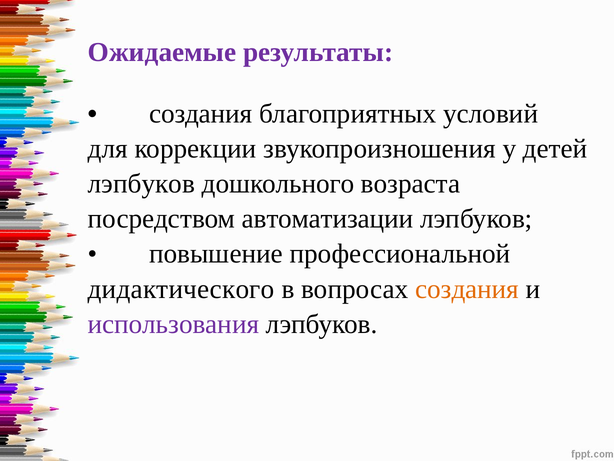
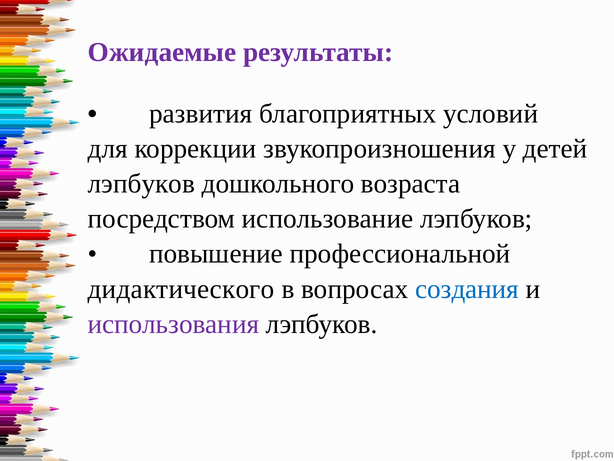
создания: создания -> развития (201, 114)
автоматизации: автоматизации -> использование (328, 219)
создания colour: orange -> blue (467, 289)
